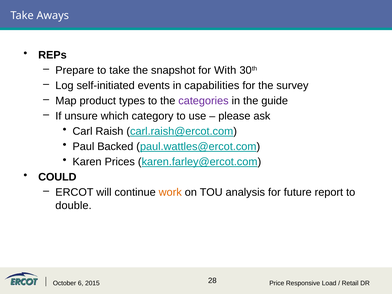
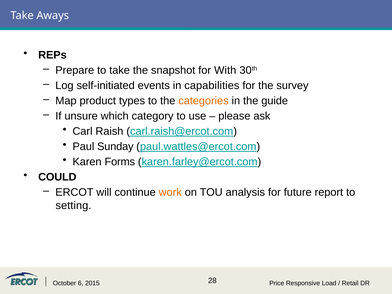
categories colour: purple -> orange (203, 101)
Backed: Backed -> Sunday (115, 147)
Prices: Prices -> Forms (120, 162)
double: double -> setting (73, 205)
